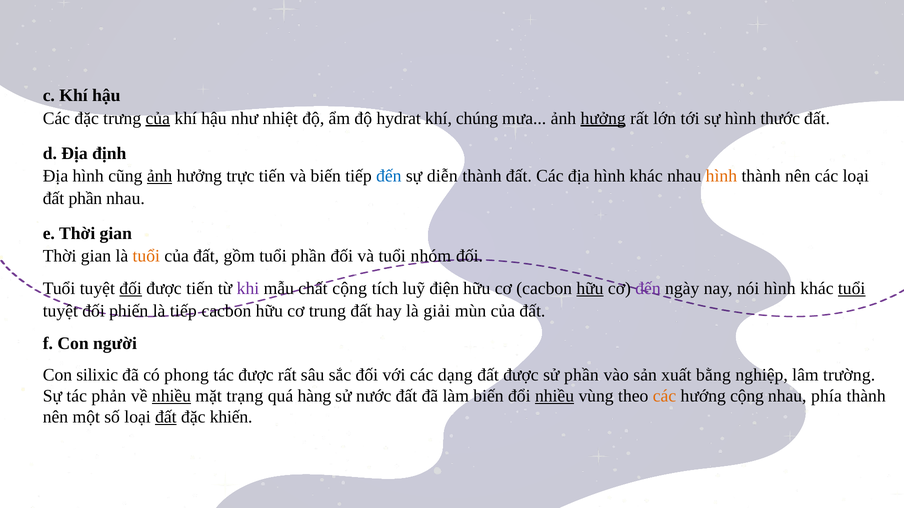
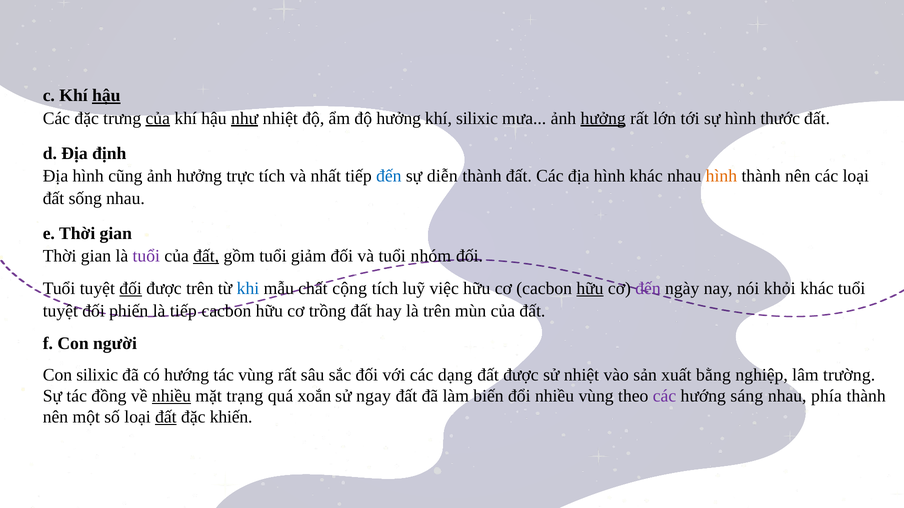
hậu underline: none -> present (106, 96)
như underline: none -> present (245, 118)
độ hydrat: hydrat -> hưởng (399, 118)
khí chúng: chúng -> silixic (477, 118)
ảnh underline: present -> none (160, 176)
trực tiến: tiến -> tích (272, 176)
và biến: biến -> nhất (326, 176)
đất phần: phần -> sống (85, 199)
tuổi colour: orange -> purple (146, 256)
đất underline: none -> present (206, 256)
tuổi phần: phần -> giảm (309, 256)
được tiến: tiến -> trên (200, 289)
khi colour: purple -> blue (248, 289)
điện: điện -> việc (444, 289)
nói hình: hình -> khỏi (780, 289)
tuổi underline: present -> none (852, 289)
trung: trung -> trồng (327, 311)
là giải: giải -> trên (437, 311)
có phong: phong -> hướng (187, 375)
tác được: được -> vùng (256, 375)
sử phần: phần -> nhiệt (582, 375)
phản: phản -> đồng (109, 396)
hàng: hàng -> xoắn (314, 396)
nước: nước -> ngay (374, 396)
nhiều underline: present -> none (555, 396)
các colour: orange -> purple (665, 396)
hướng cộng: cộng -> sáng (747, 396)
